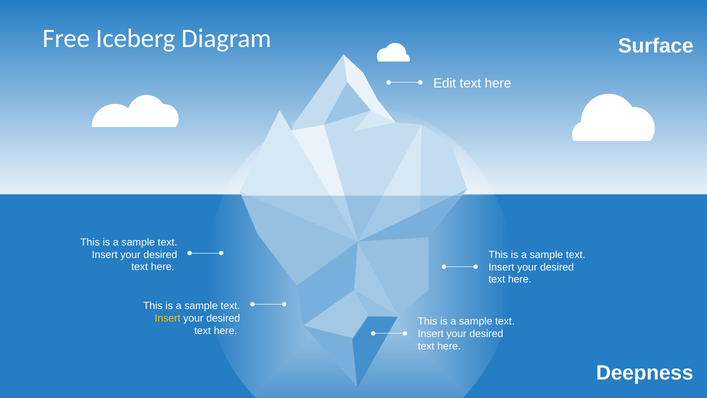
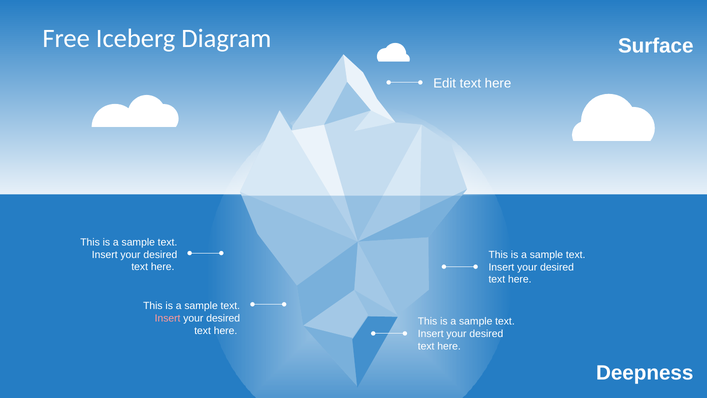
Insert colour: yellow -> pink (168, 318)
